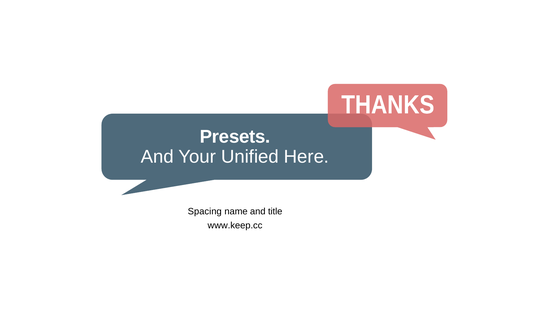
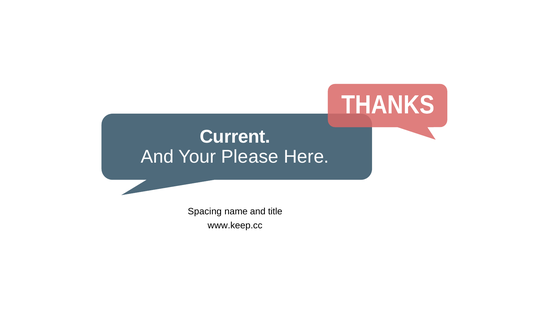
Presets: Presets -> Current (235, 137)
Unified: Unified -> Please (250, 157)
